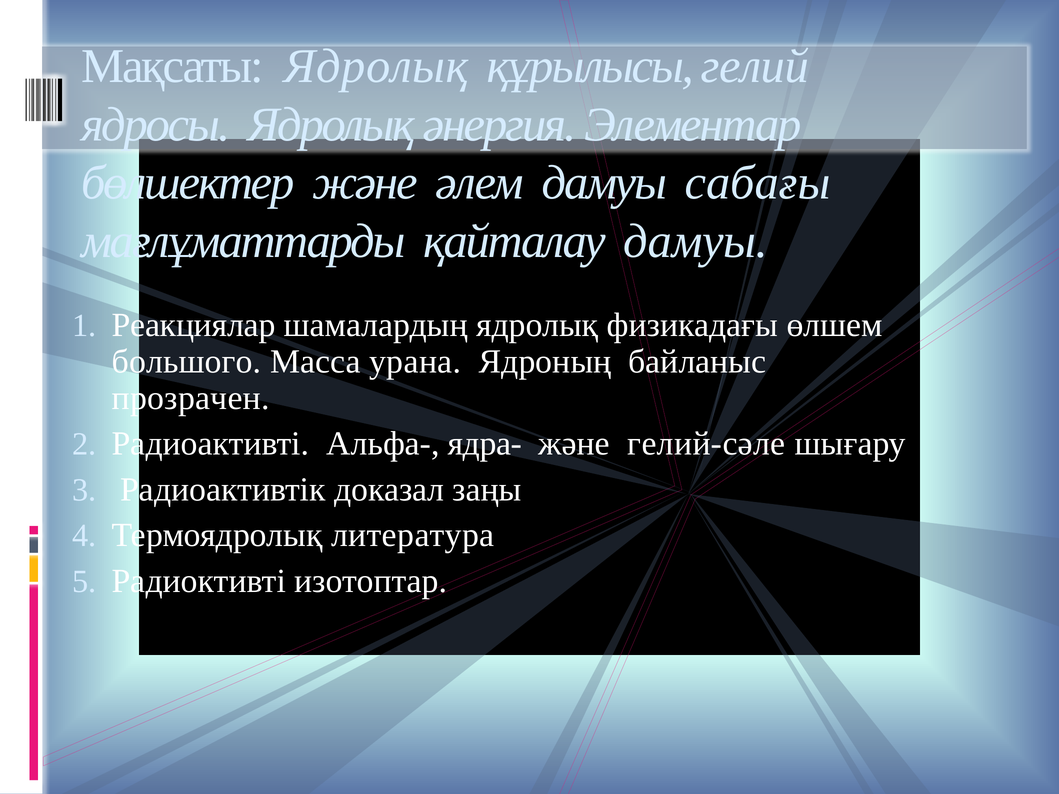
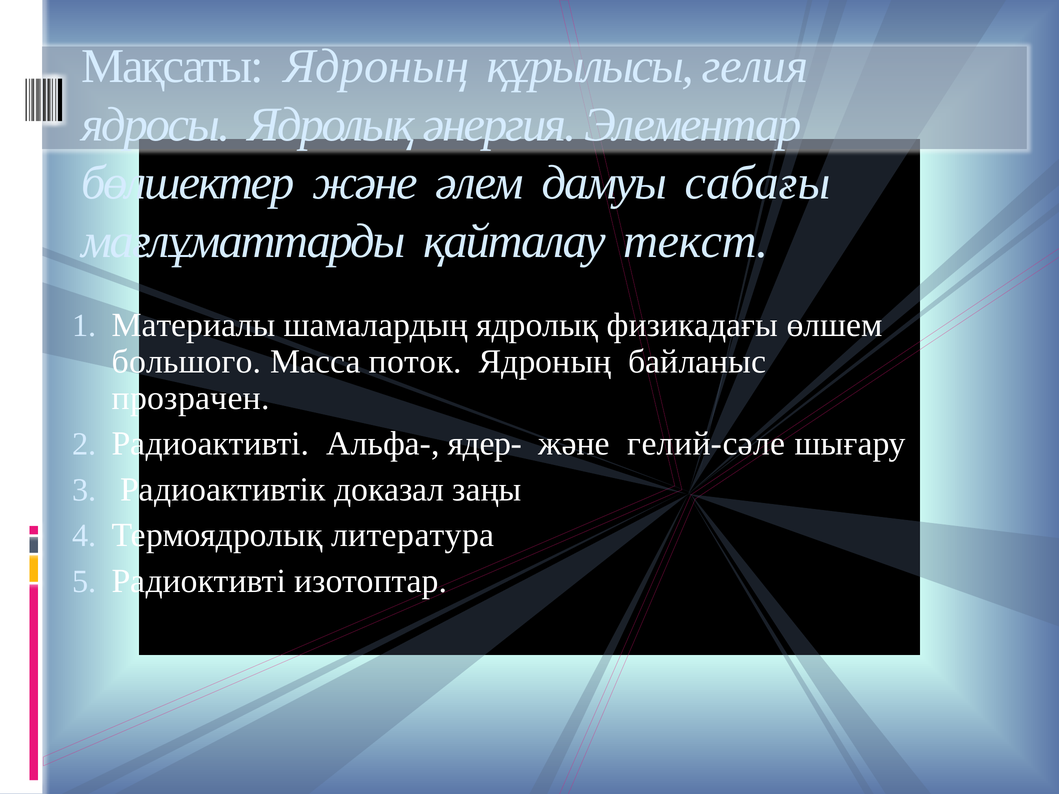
Мақсаты Ядролық: Ядролық -> Ядроның (376, 66)
гелий: гелий -> гелия (755, 66)
қайталау дамуы: дамуы -> текст (696, 241)
Реакциялар: Реакциялар -> Материалы (194, 325)
урана: урана -> поток (415, 362)
ядра-: ядра- -> ядер- (485, 444)
